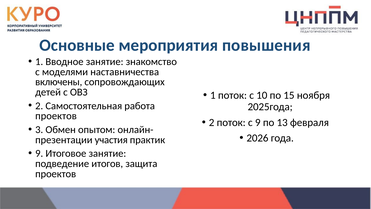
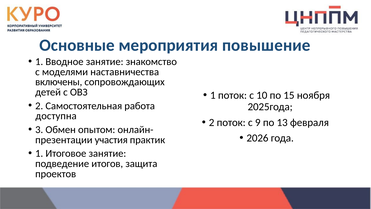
повышения: повышения -> повышение (266, 45)
проектов: проектов -> доступна (56, 116)
9: 9 -> 1 (39, 153)
